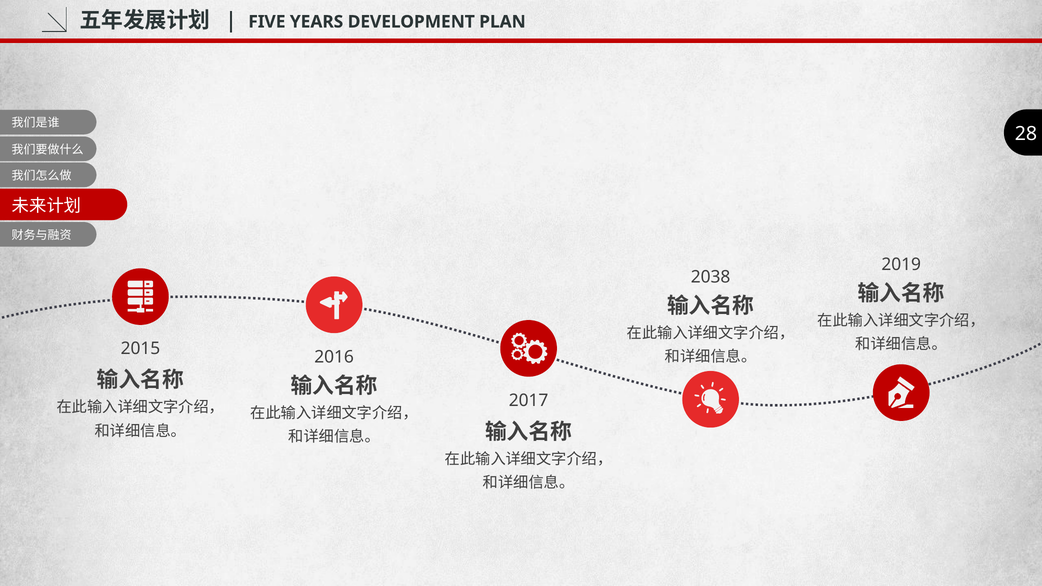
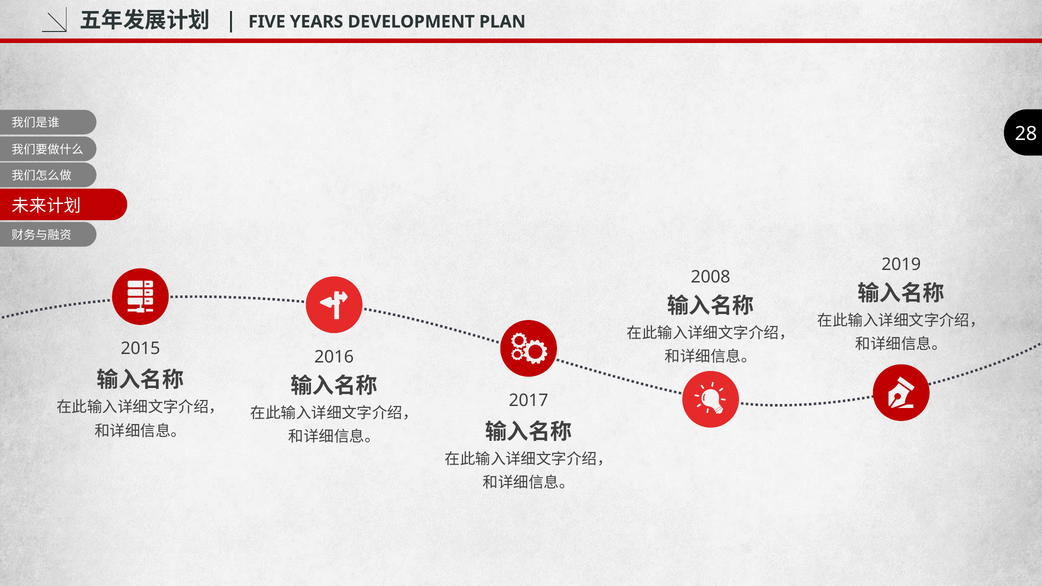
2038: 2038 -> 2008 (711, 277)
